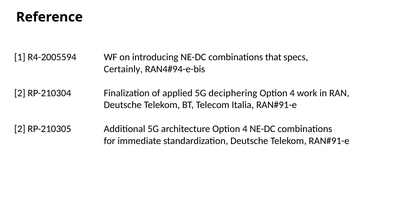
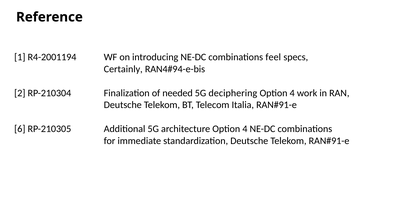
R4-2005594: R4-2005594 -> R4-2001194 (52, 57)
that: that -> feel (273, 57)
applied: applied -> needed (178, 93)
2: 2 -> 6 (20, 129)
